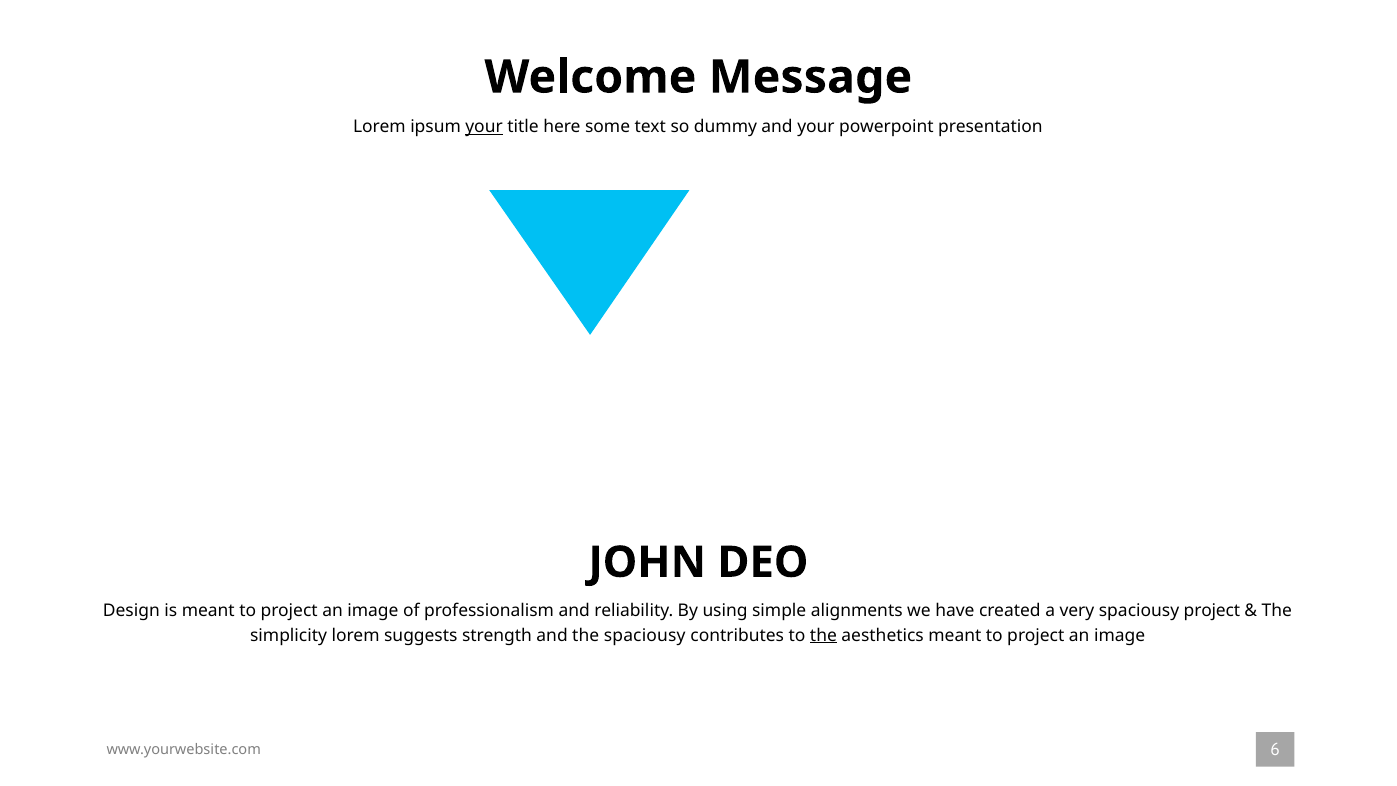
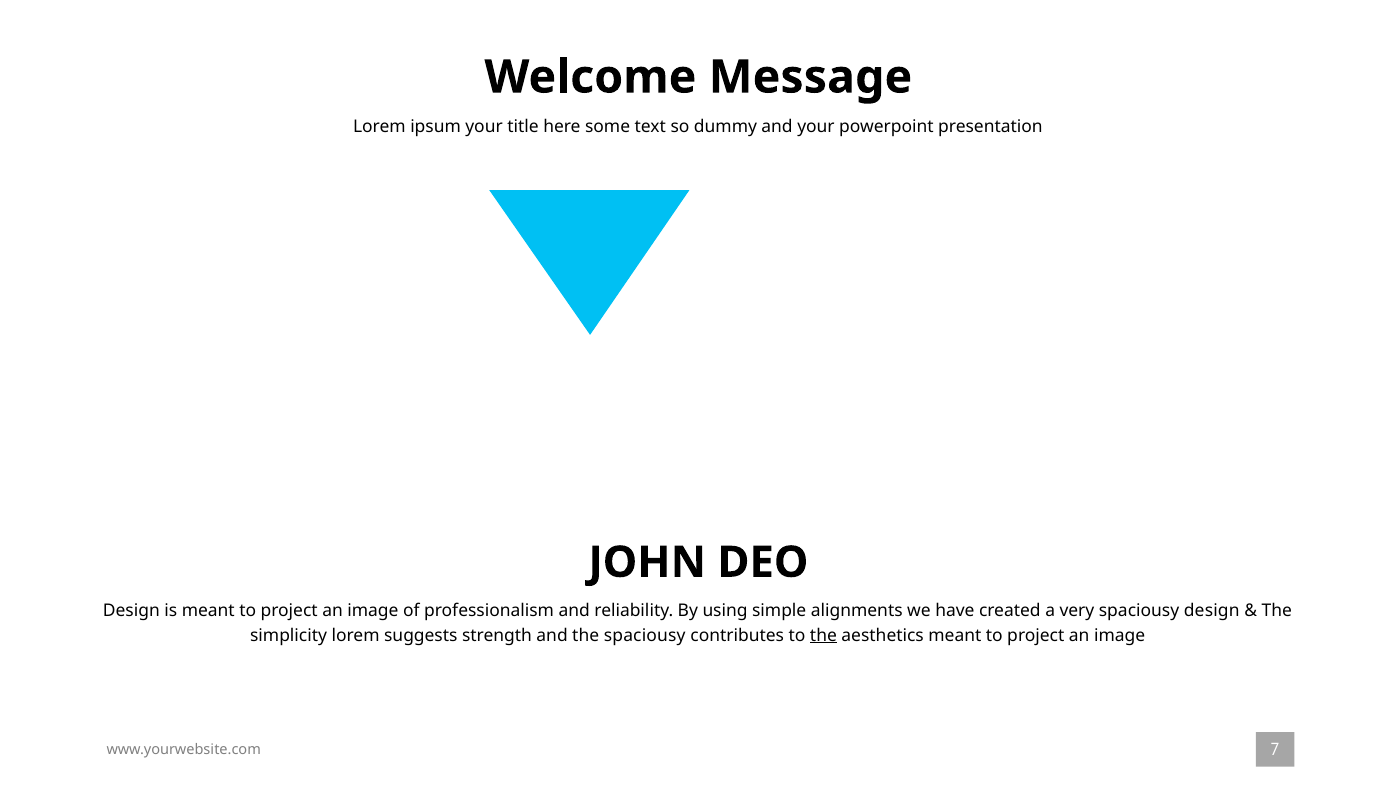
your underline: present -> none (484, 127)
spaciousy project: project -> design (1212, 610)
6: 6 -> 7 (1275, 750)
